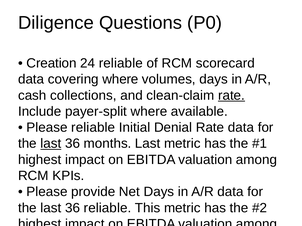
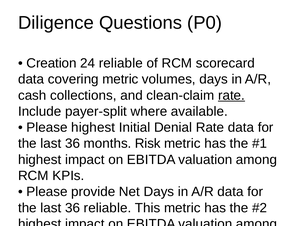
covering where: where -> metric (120, 79)
Please reliable: reliable -> highest (93, 128)
last underline: present -> none (51, 144)
months Last: Last -> Risk (148, 144)
